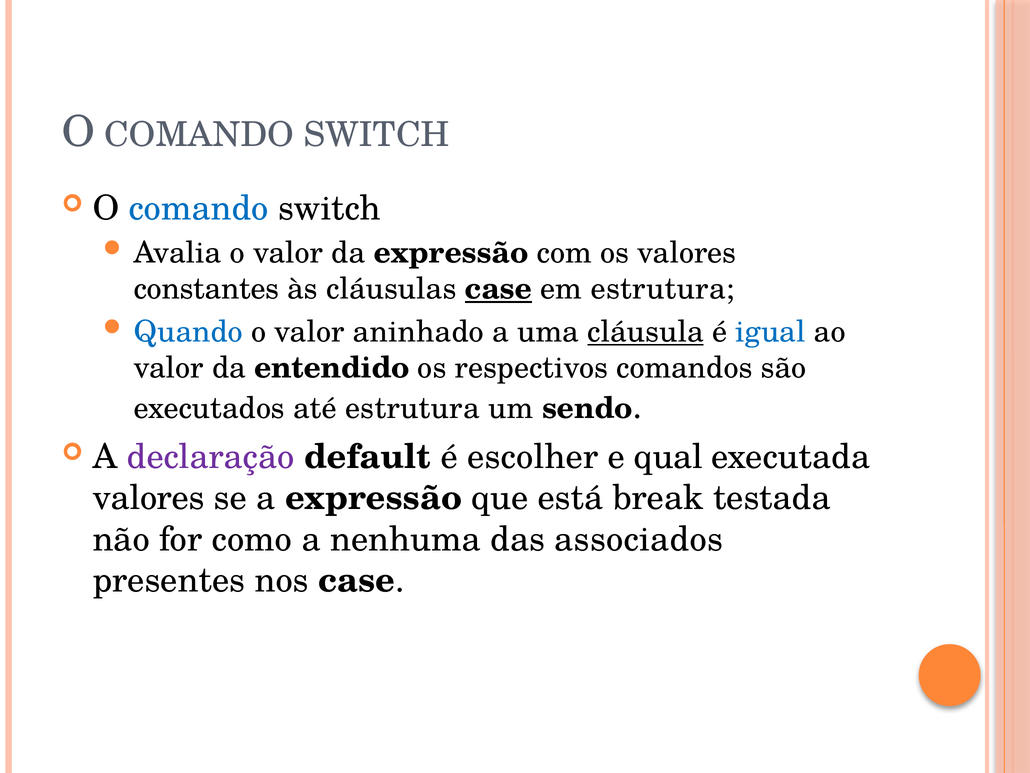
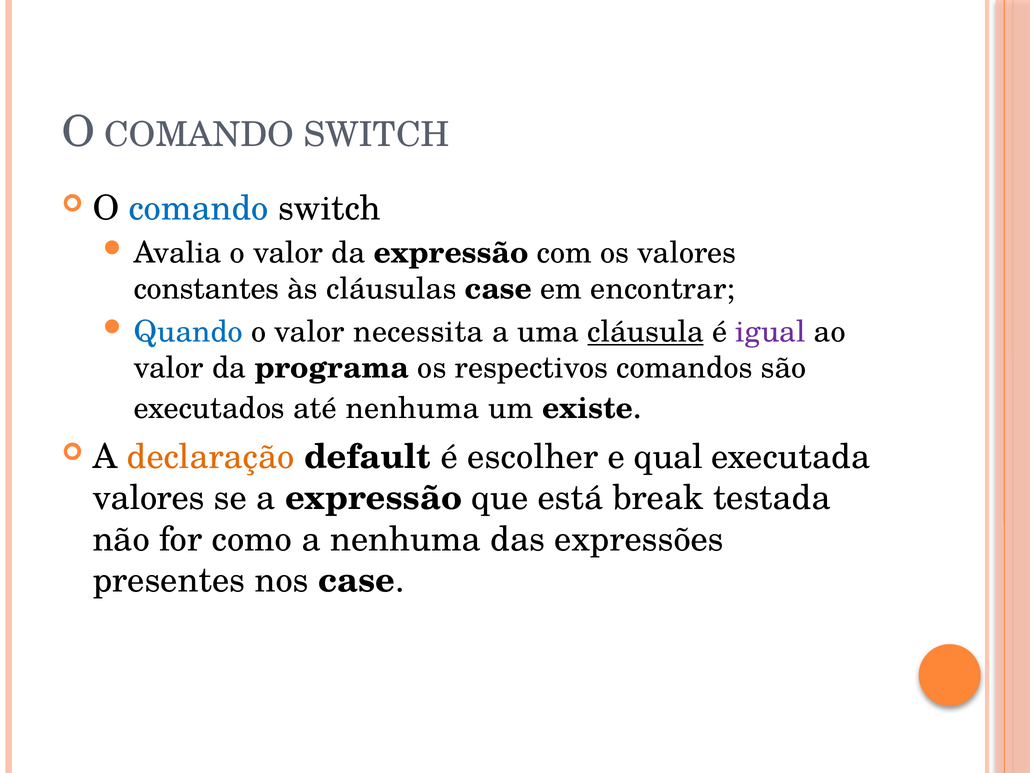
case underline: present -> none (498, 289)
em estrutura: estrutura -> encontrar (663, 289)
aninhado: aninhado -> necessita (418, 332)
igual colour: blue -> purple (771, 332)
entendido: entendido -> programa (332, 368)
até estrutura: estrutura -> nenhuma (412, 408)
sendo: sendo -> existe (587, 408)
declaração colour: purple -> orange (211, 456)
associados: associados -> expressões (639, 539)
